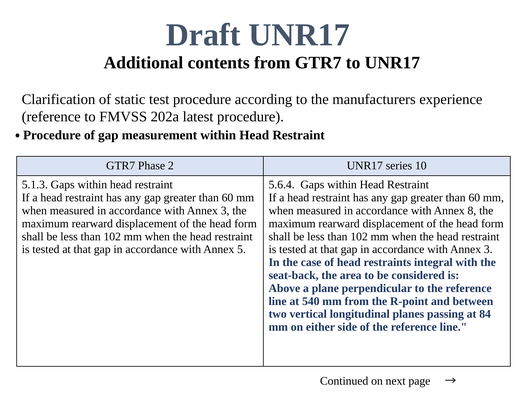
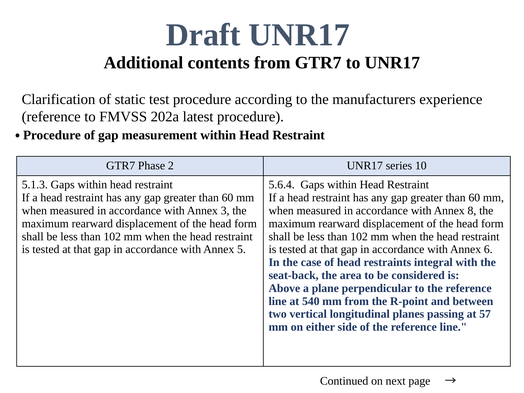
3: 3 -> 6 (488, 249)
84: 84 -> 57 (485, 314)
